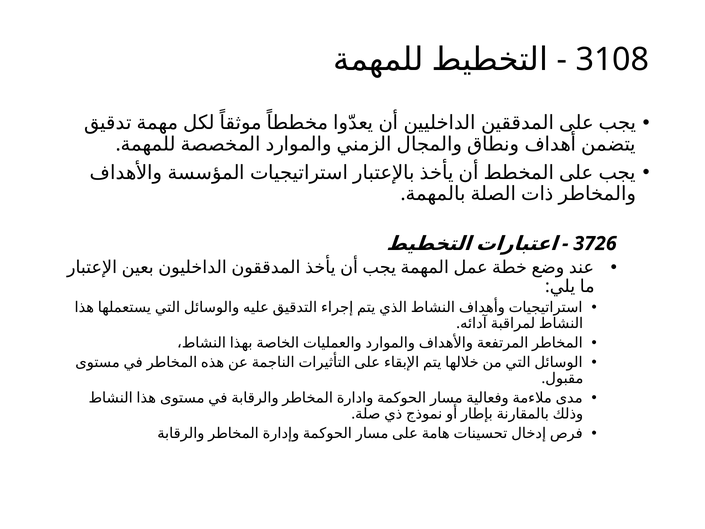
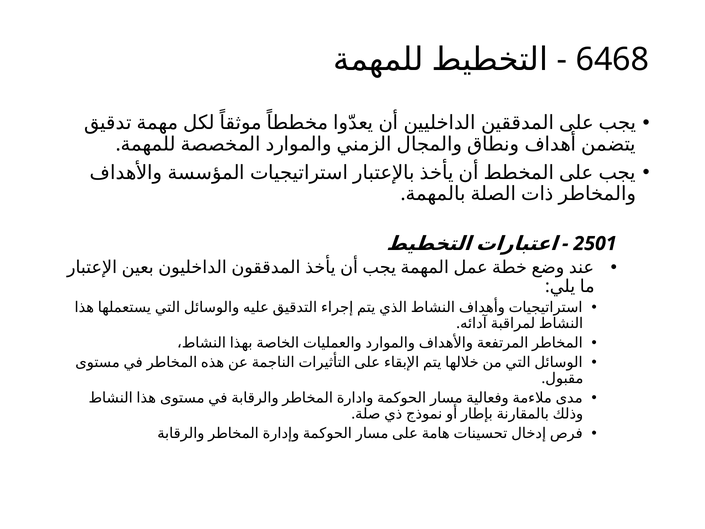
3108: 3108 -> 6468 (612, 60)
3726: 3726 -> 2501 (595, 244)
